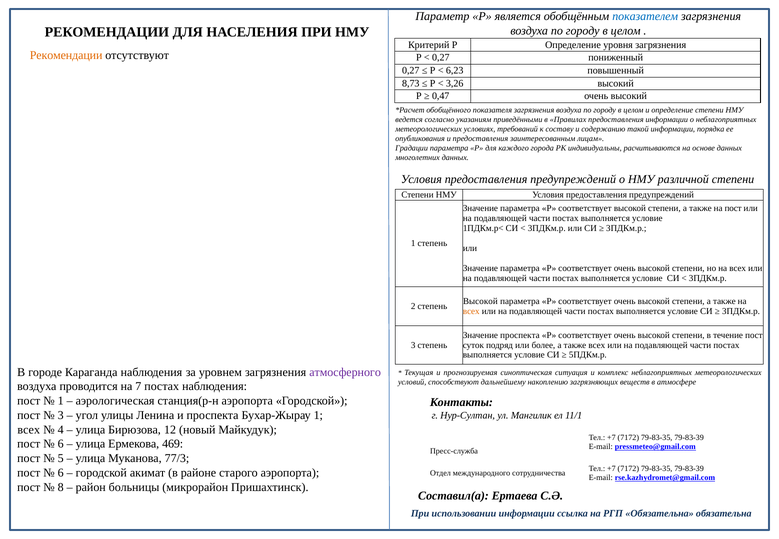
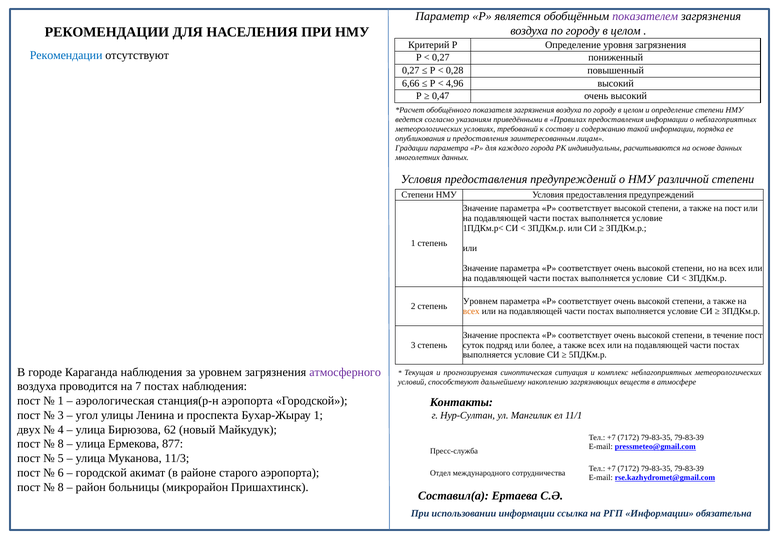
показателем colour: blue -> purple (645, 17)
Рекомендации colour: orange -> blue (66, 55)
6,23: 6,23 -> 0,28 (455, 71)
8,73: 8,73 -> 6,66 (411, 83)
3,26: 3,26 -> 4,96 (455, 83)
Высокой: Высокой -> Уровнем (480, 301)
всех: всех -> двух (29, 430)
12: 12 -> 62 (170, 430)
6: 6 -> 8 (61, 444)
469: 469 -> 877 (173, 444)
77/3: 77/3 -> 11/3 (177, 459)
РГП Обязательна: Обязательна -> Информации (660, 514)
